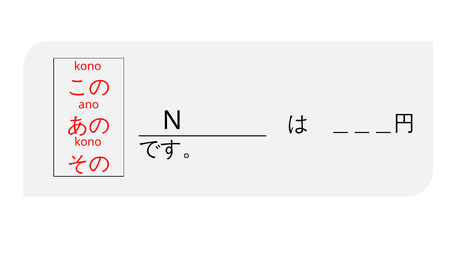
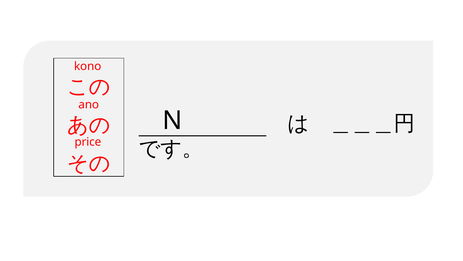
kono: kono -> price (88, 142)
